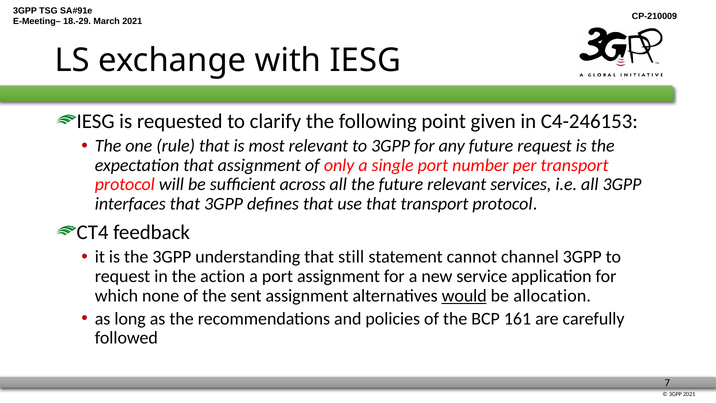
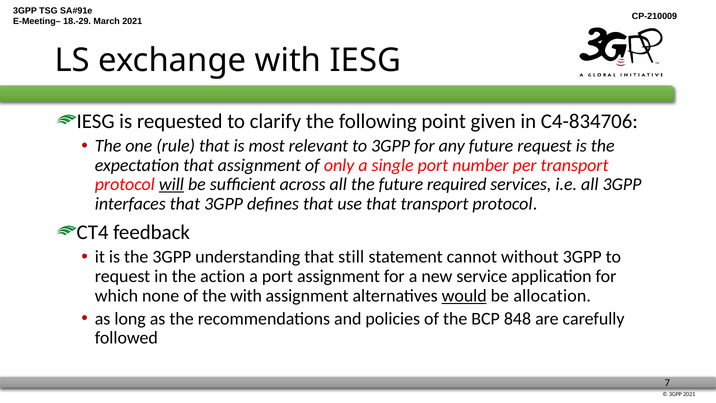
C4-246153: C4-246153 -> C4-834706 (589, 121)
will underline: none -> present (171, 184)
future relevant: relevant -> required (457, 184)
channel: channel -> without (530, 257)
the sent: sent -> with (246, 295)
161: 161 -> 848 (517, 318)
